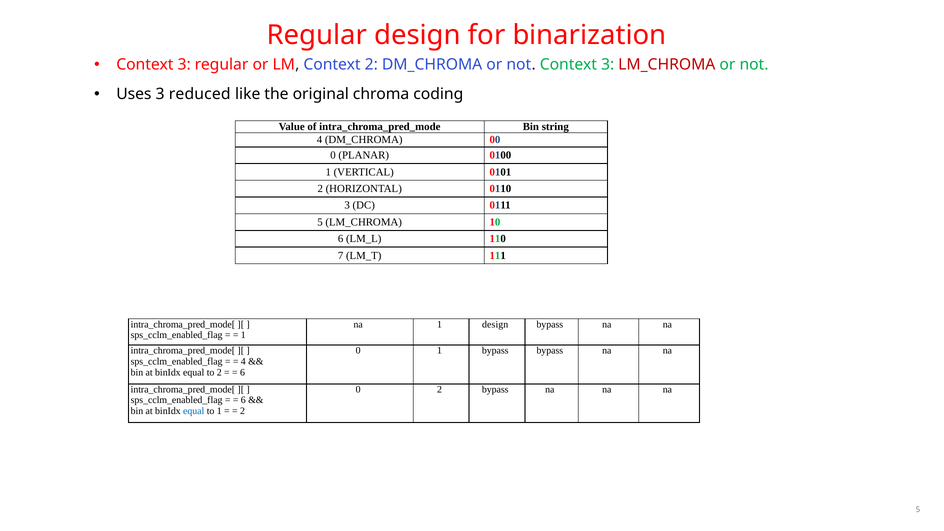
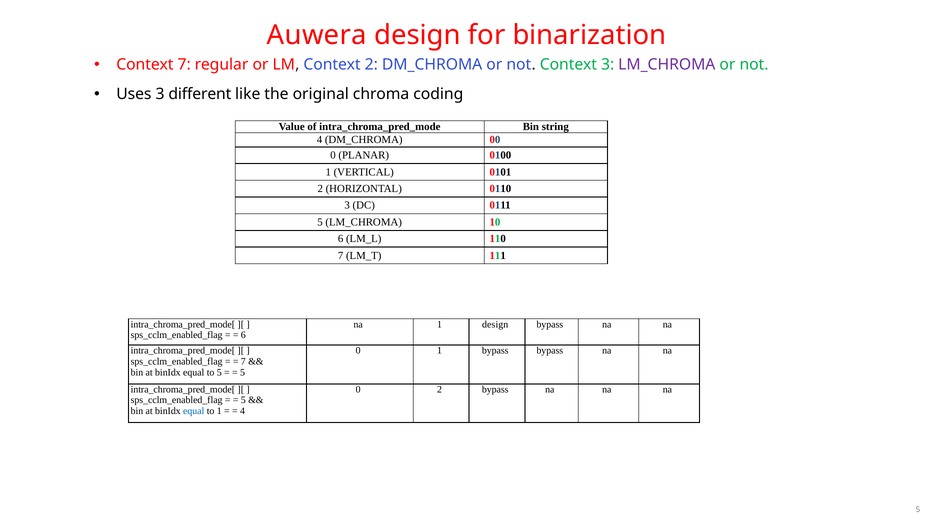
Regular: Regular -> Auwera (317, 35)
3: 3 -> 7 (184, 64)
LM_CHROMA colour: red -> purple (667, 64)
reduced: reduced -> different (200, 94)
1: 1 -> 6 (243, 335)
4: 4 -> 7 (243, 361)
to 2: 2 -> 5 (219, 372)
6: 6 -> 5 (243, 372)
6: 6 -> 5 (243, 400)
2: 2 -> 4 (243, 411)
